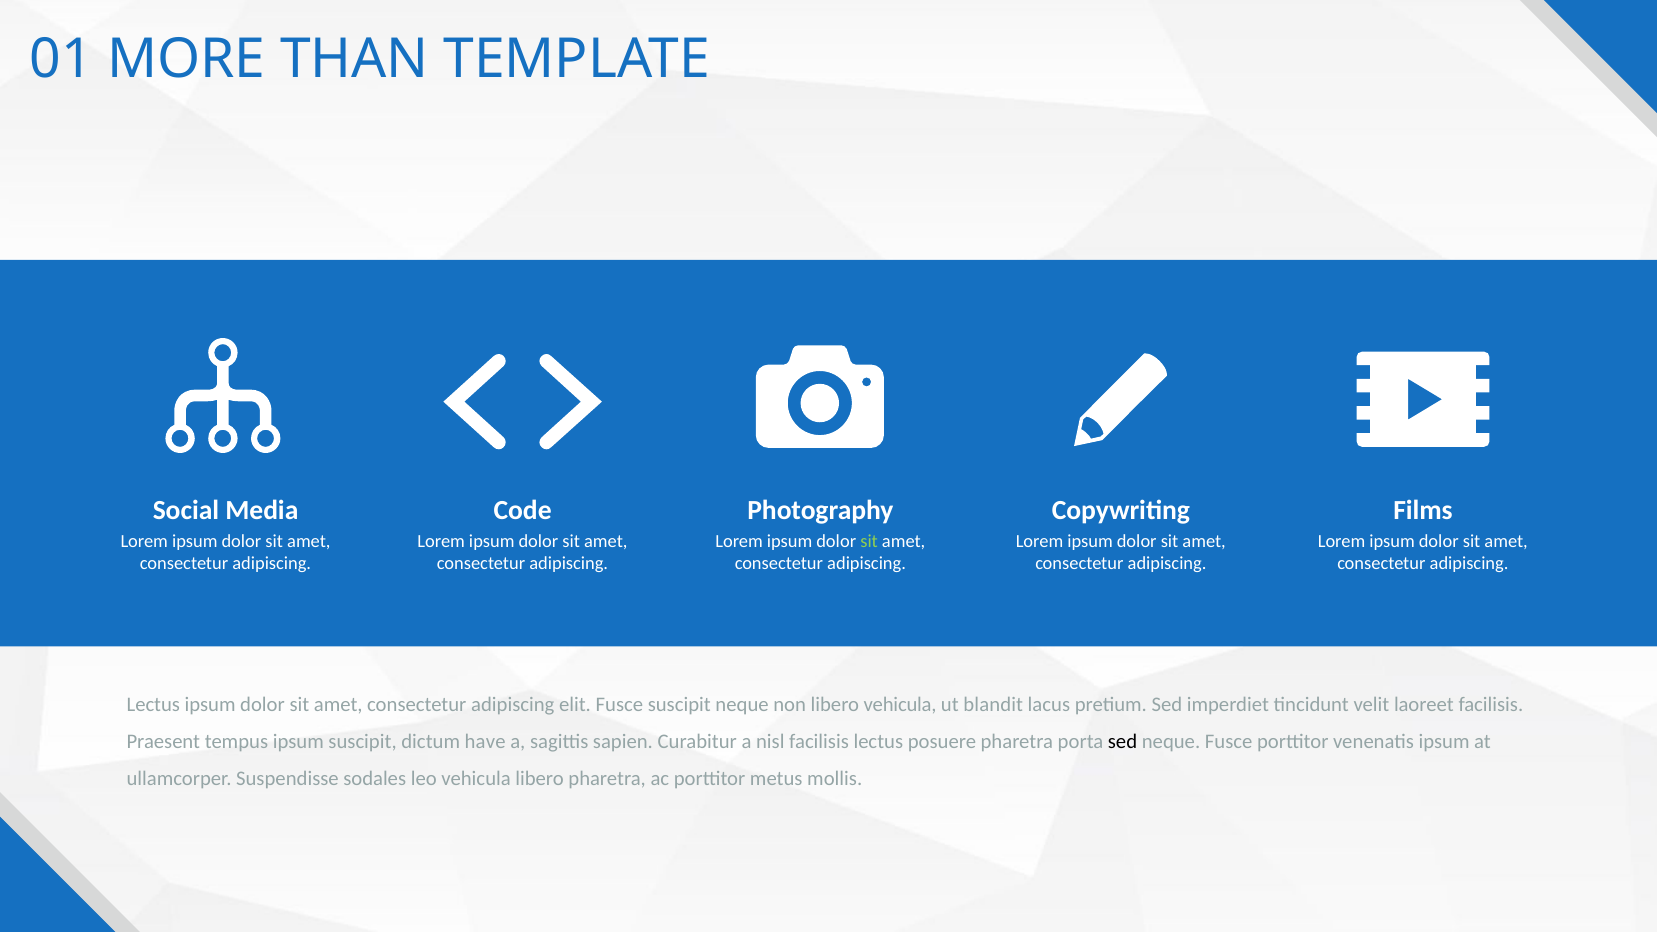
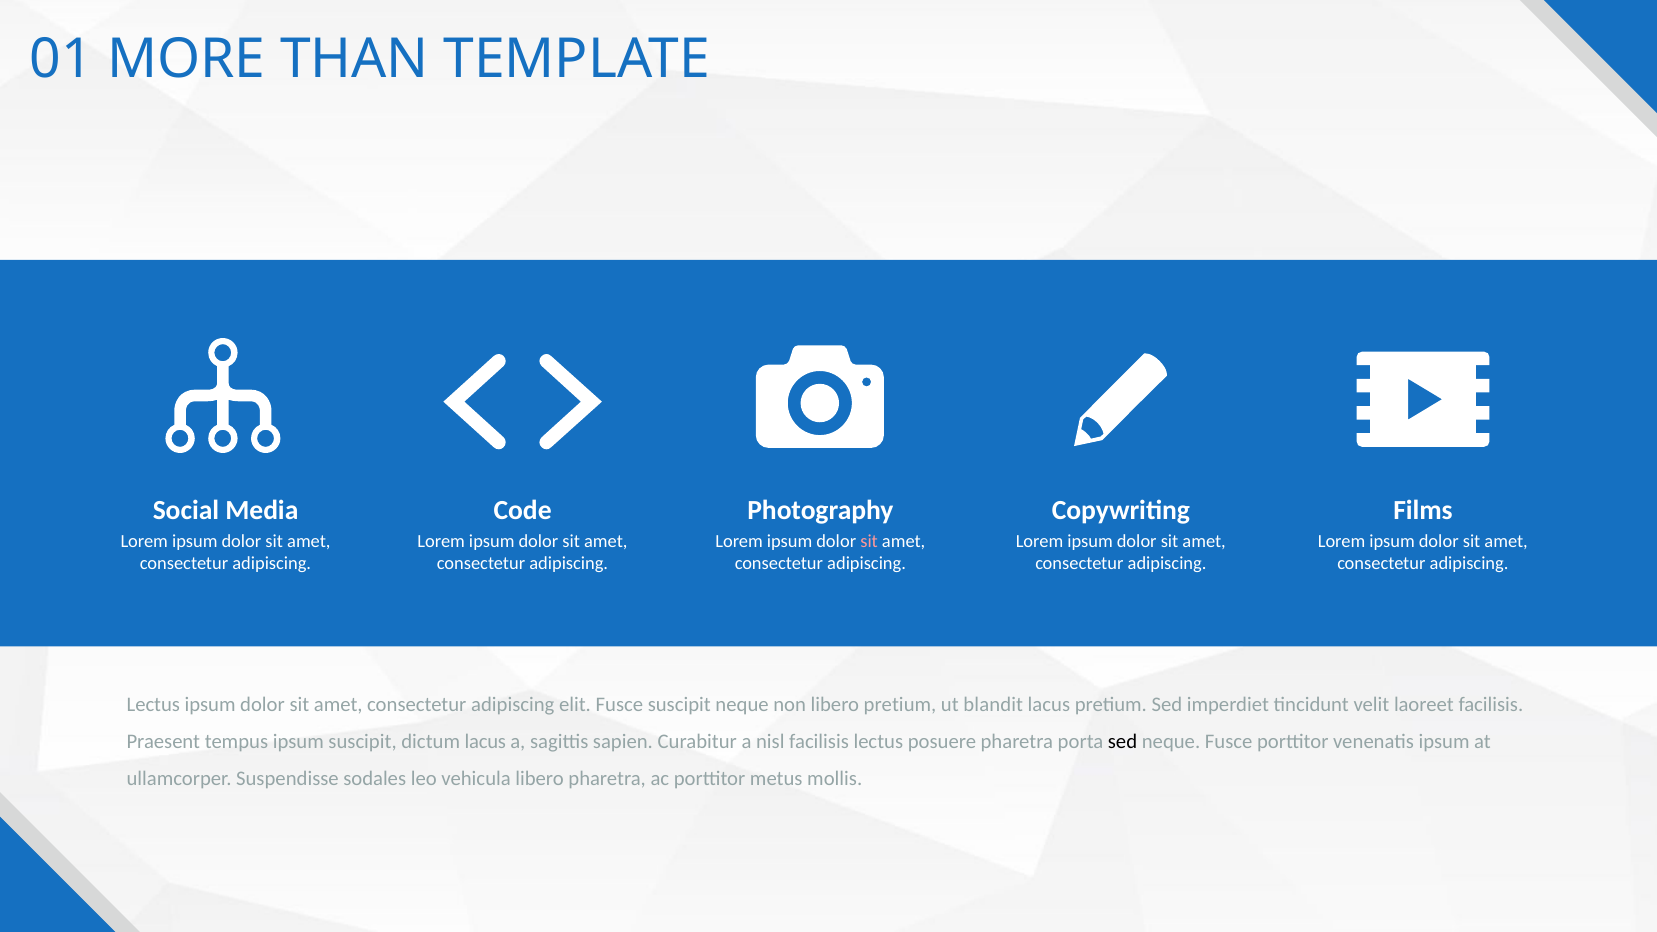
sit colour: light green -> pink (869, 541)
libero vehicula: vehicula -> pretium (900, 704)
dictum have: have -> lacus (485, 742)
